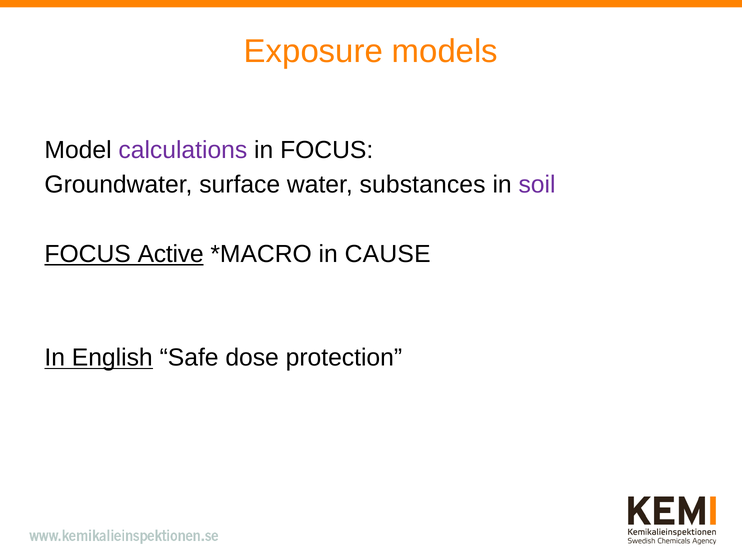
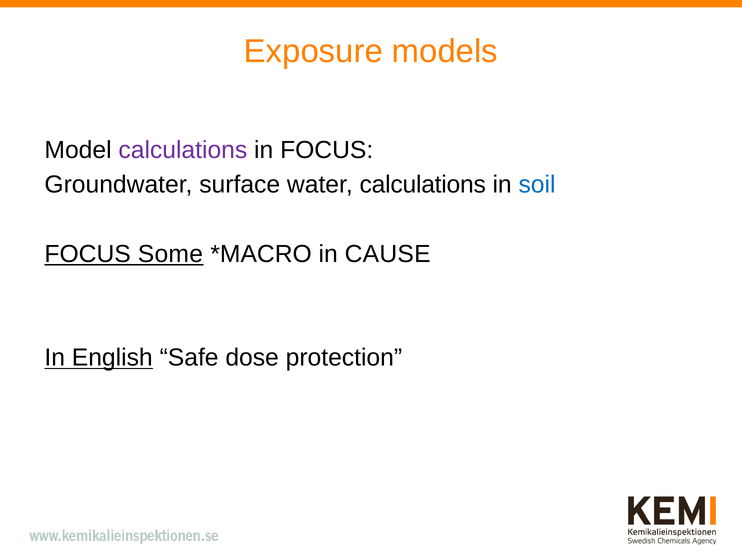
water substances: substances -> calculations (423, 185)
soil colour: purple -> blue (537, 185)
Active: Active -> Some (170, 254)
